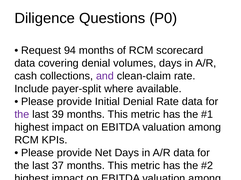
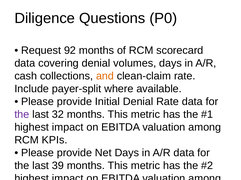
94: 94 -> 92 (70, 51)
and colour: purple -> orange (105, 76)
39: 39 -> 32 (58, 115)
37: 37 -> 39 (58, 166)
